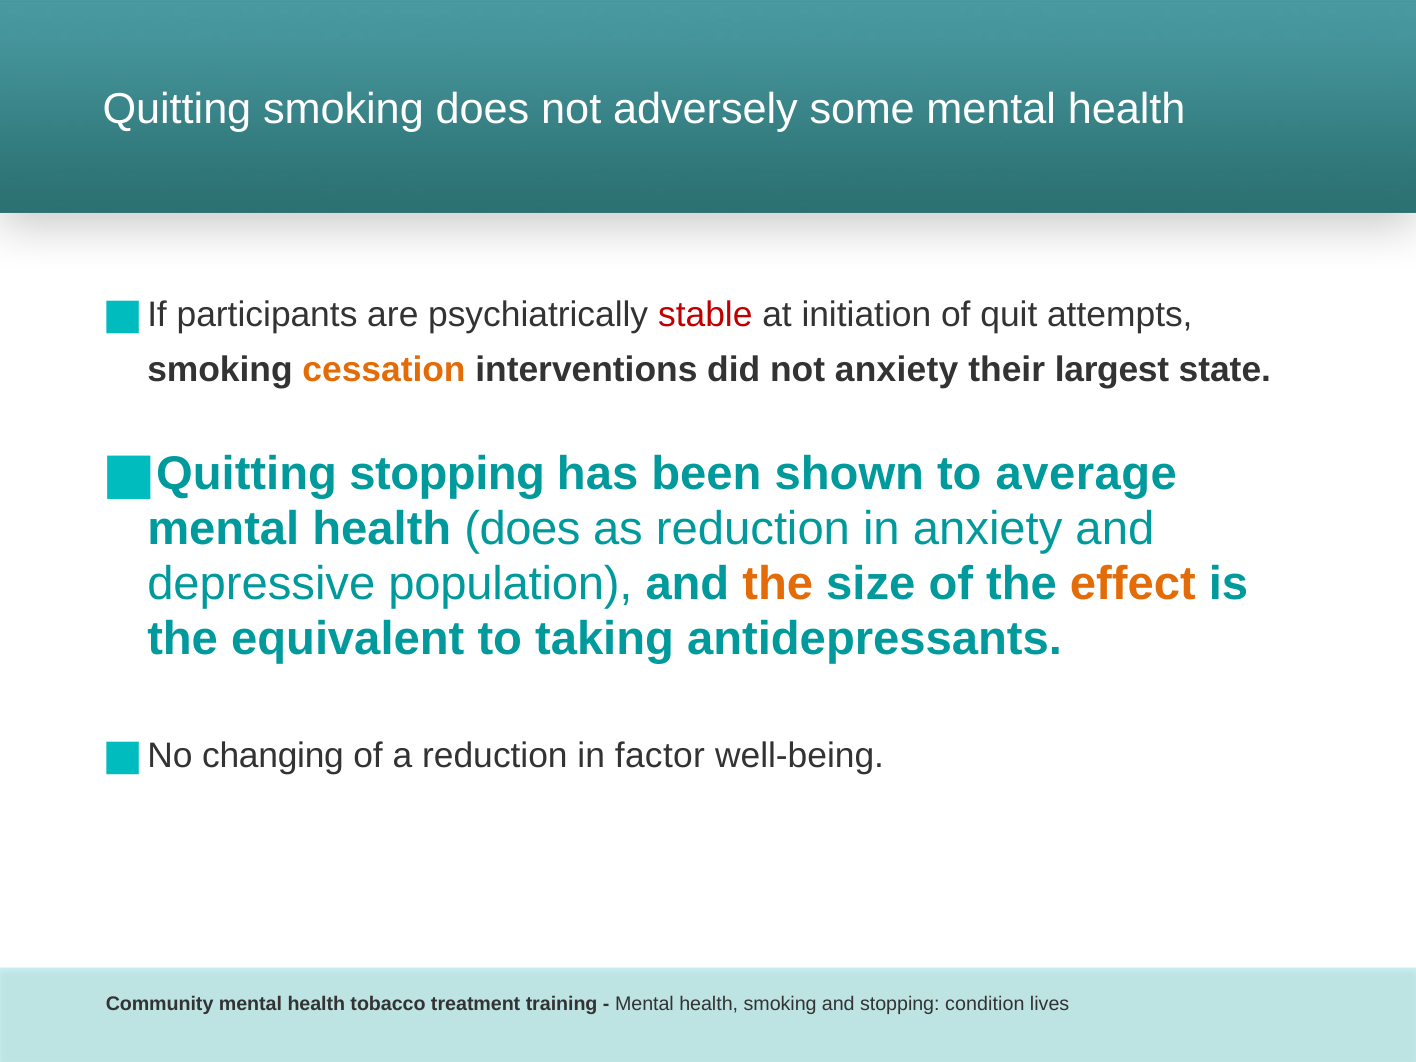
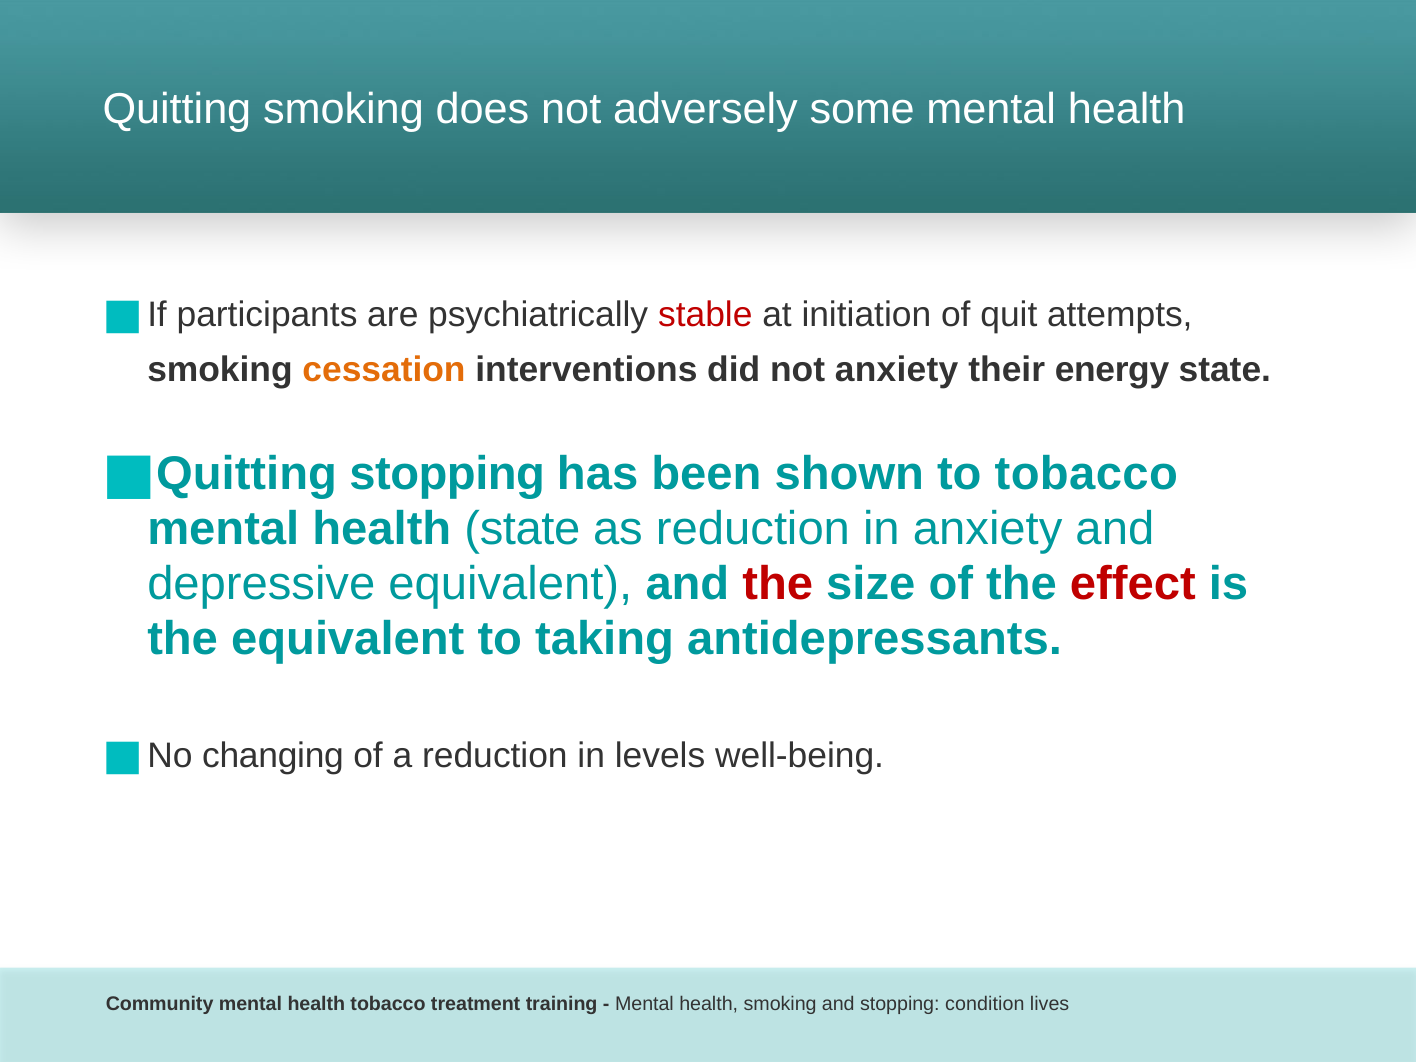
largest: largest -> energy (1112, 370)
to average: average -> tobacco (1086, 474)
health does: does -> state (522, 529)
depressive population: population -> equivalent (510, 584)
the colour: orange -> red (778, 584)
effect colour: orange -> red (1133, 584)
factor: factor -> levels (660, 755)
